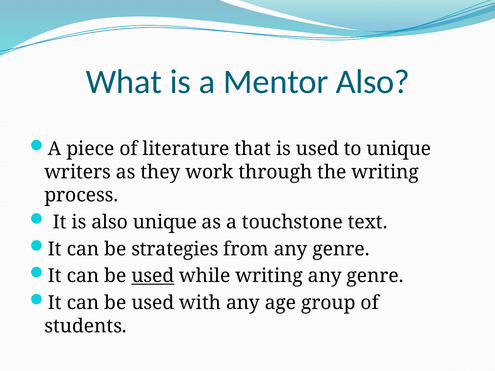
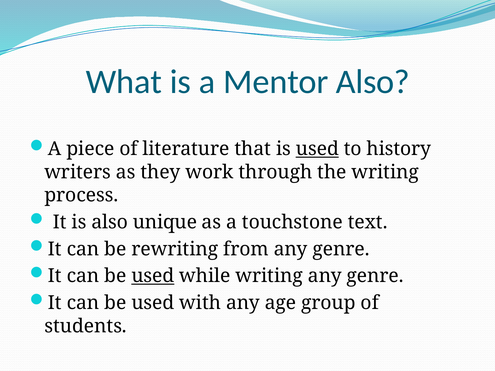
used underline: none -> present (317, 149)
to unique: unique -> history (399, 149)
strategies: strategies -> rewriting (175, 249)
